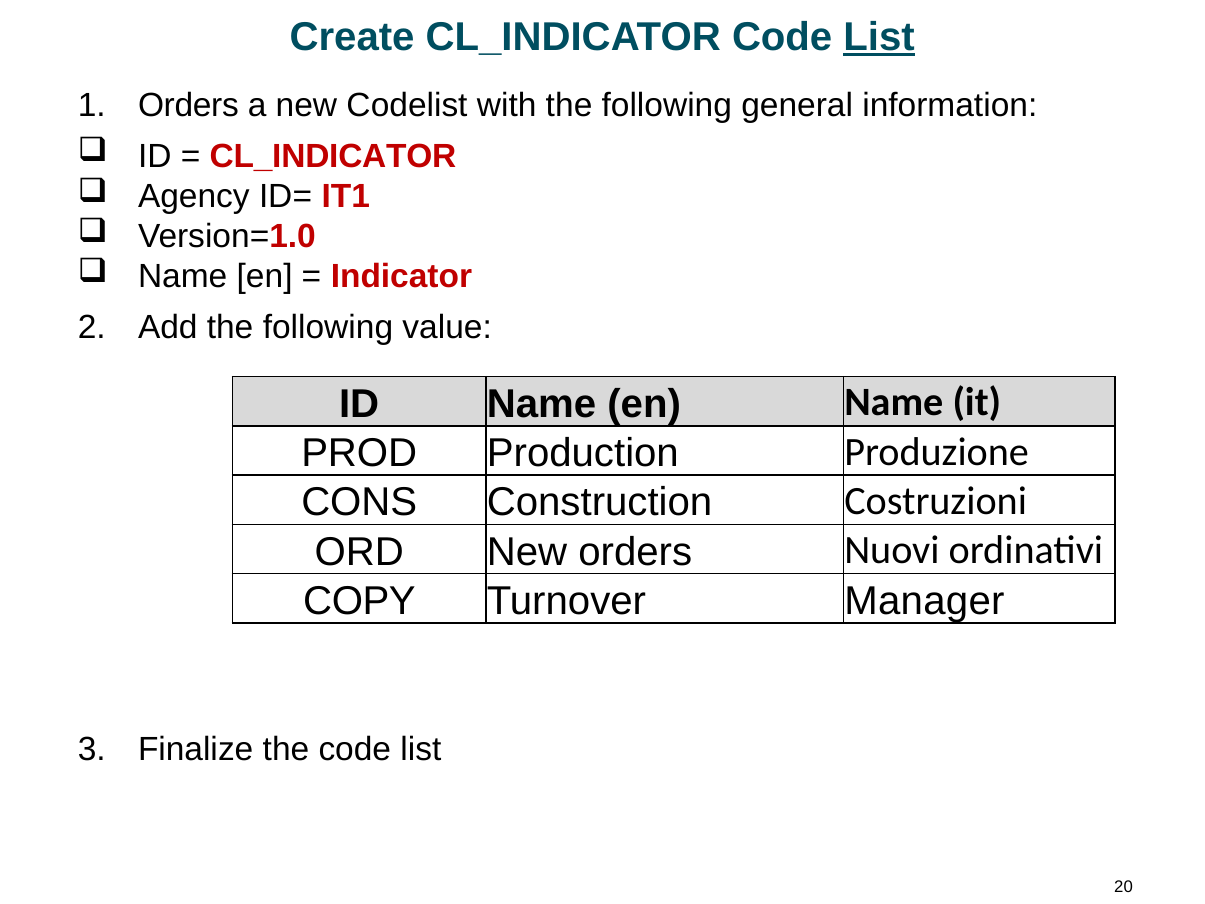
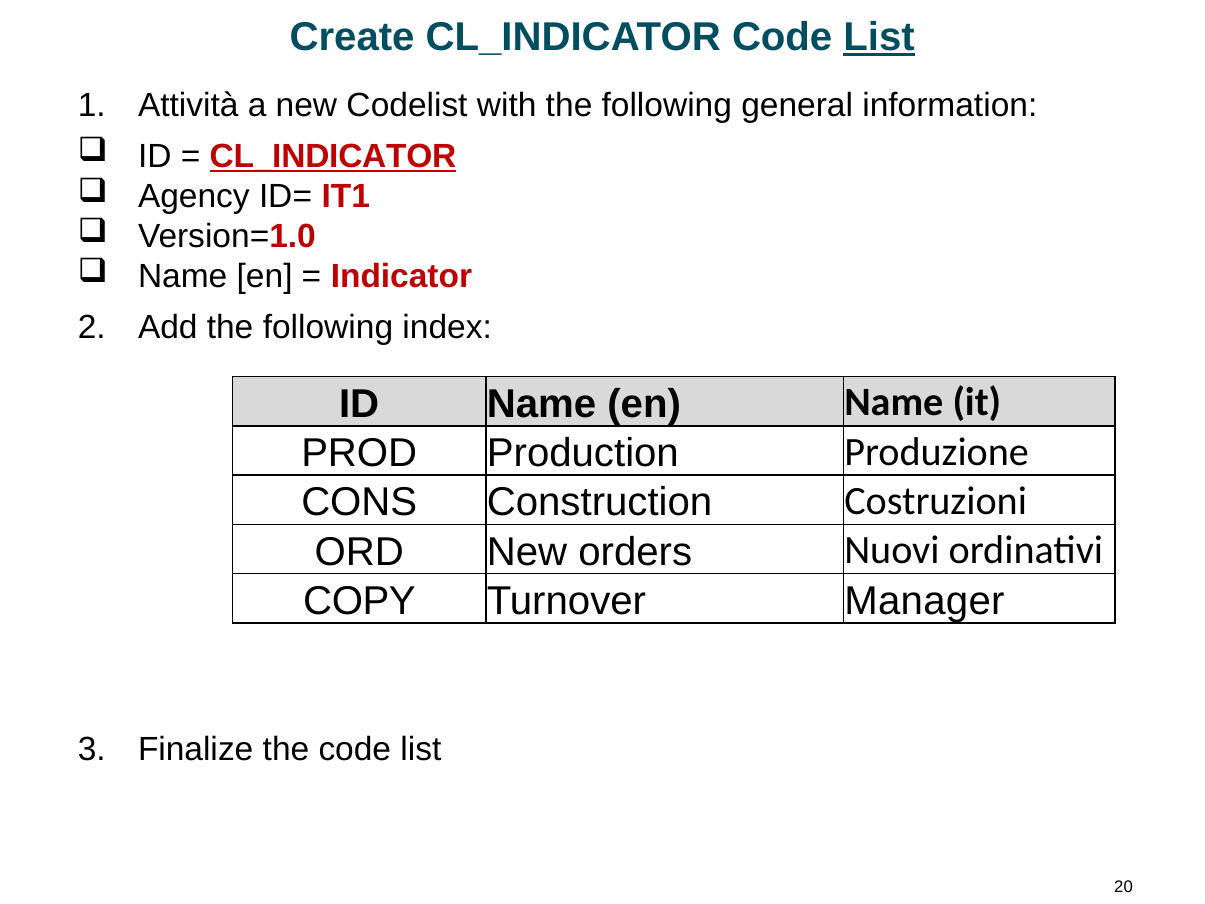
Orders: Orders -> Attività (188, 106)
CL_INDICATOR underline: none -> present (333, 156)
value: value -> index (447, 327)
